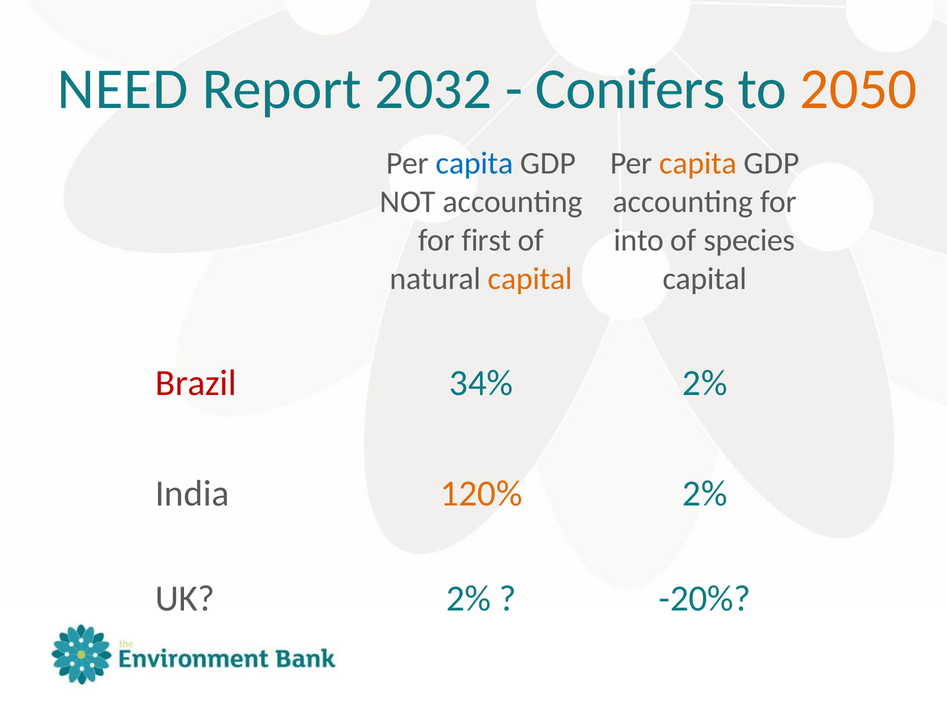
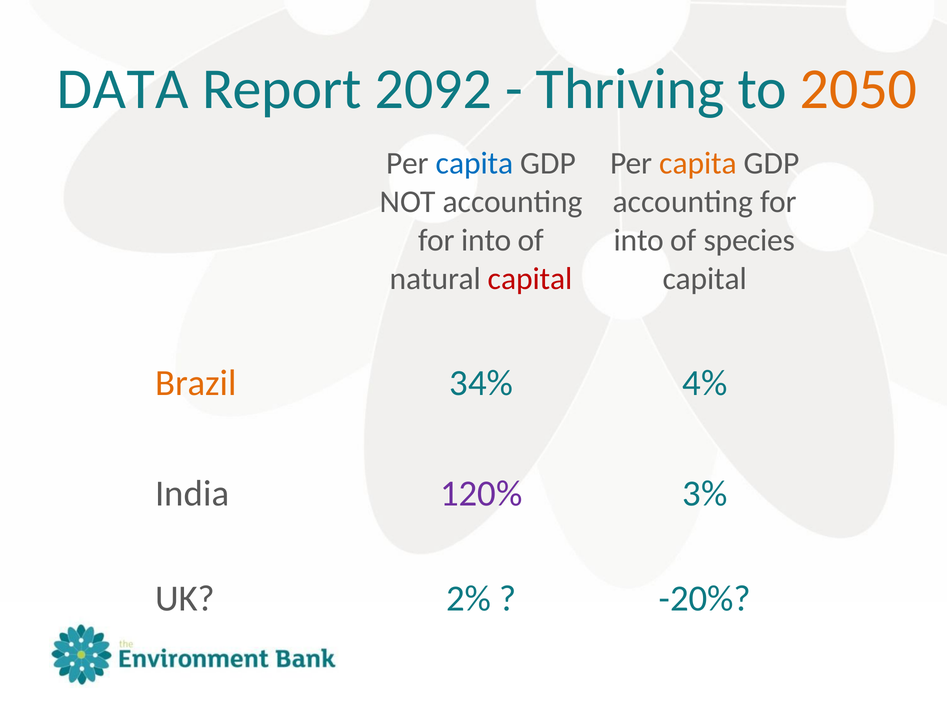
NEED: NEED -> DATA (123, 89)
2032: 2032 -> 2092 (433, 89)
Conifers: Conifers -> Thriving (630, 89)
first: first -> into (487, 240)
capital colour: orange -> red (530, 279)
Brazil colour: red -> orange (196, 382)
34% 2%: 2% -> 4% (705, 382)
120% colour: orange -> purple (481, 493)
2%: 2% -> 3% (705, 493)
